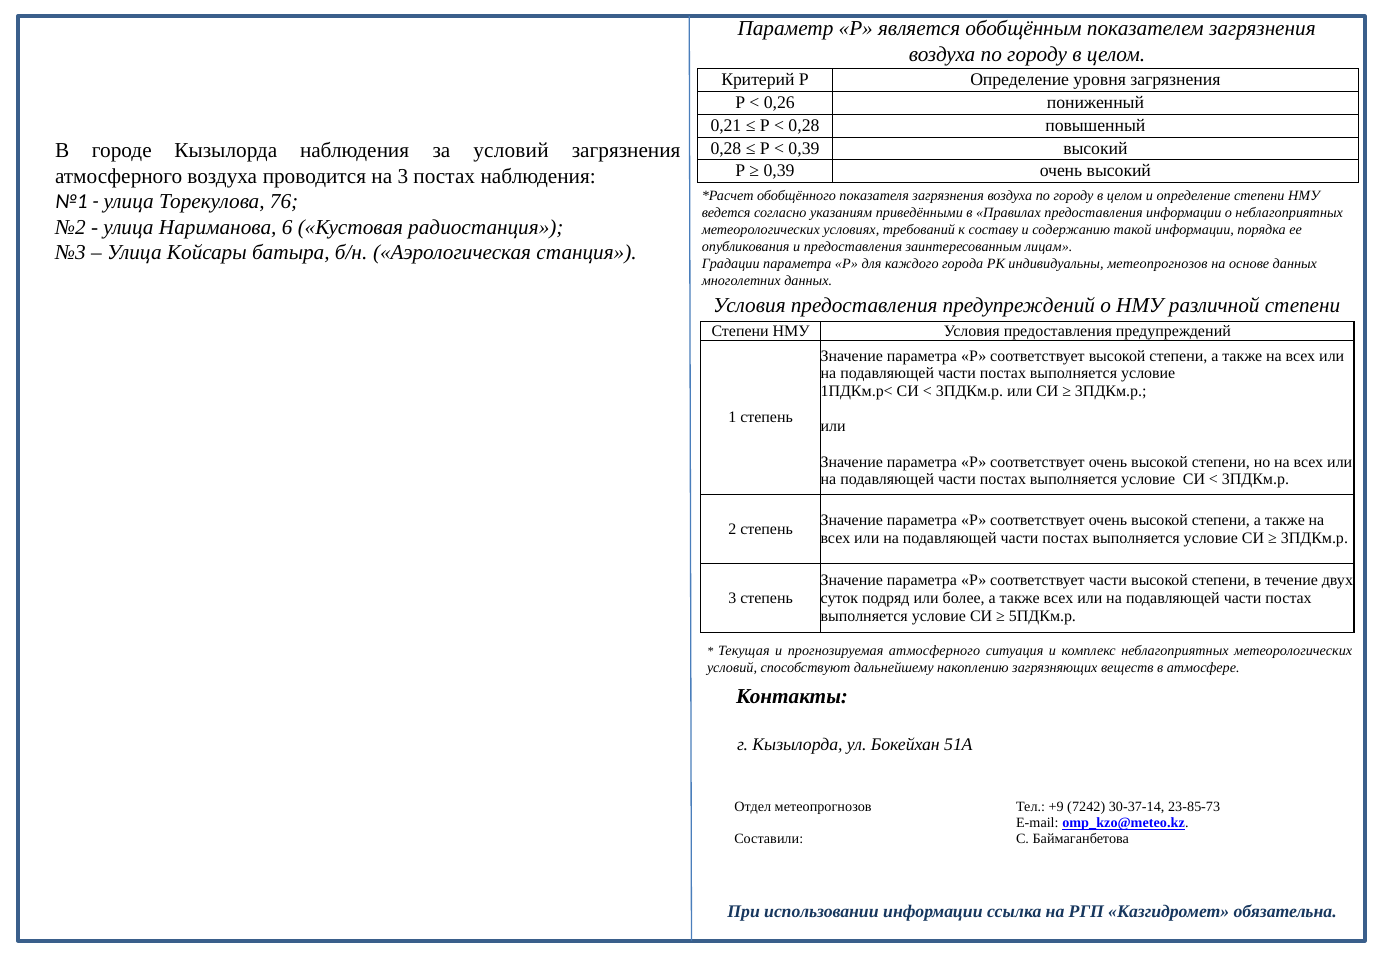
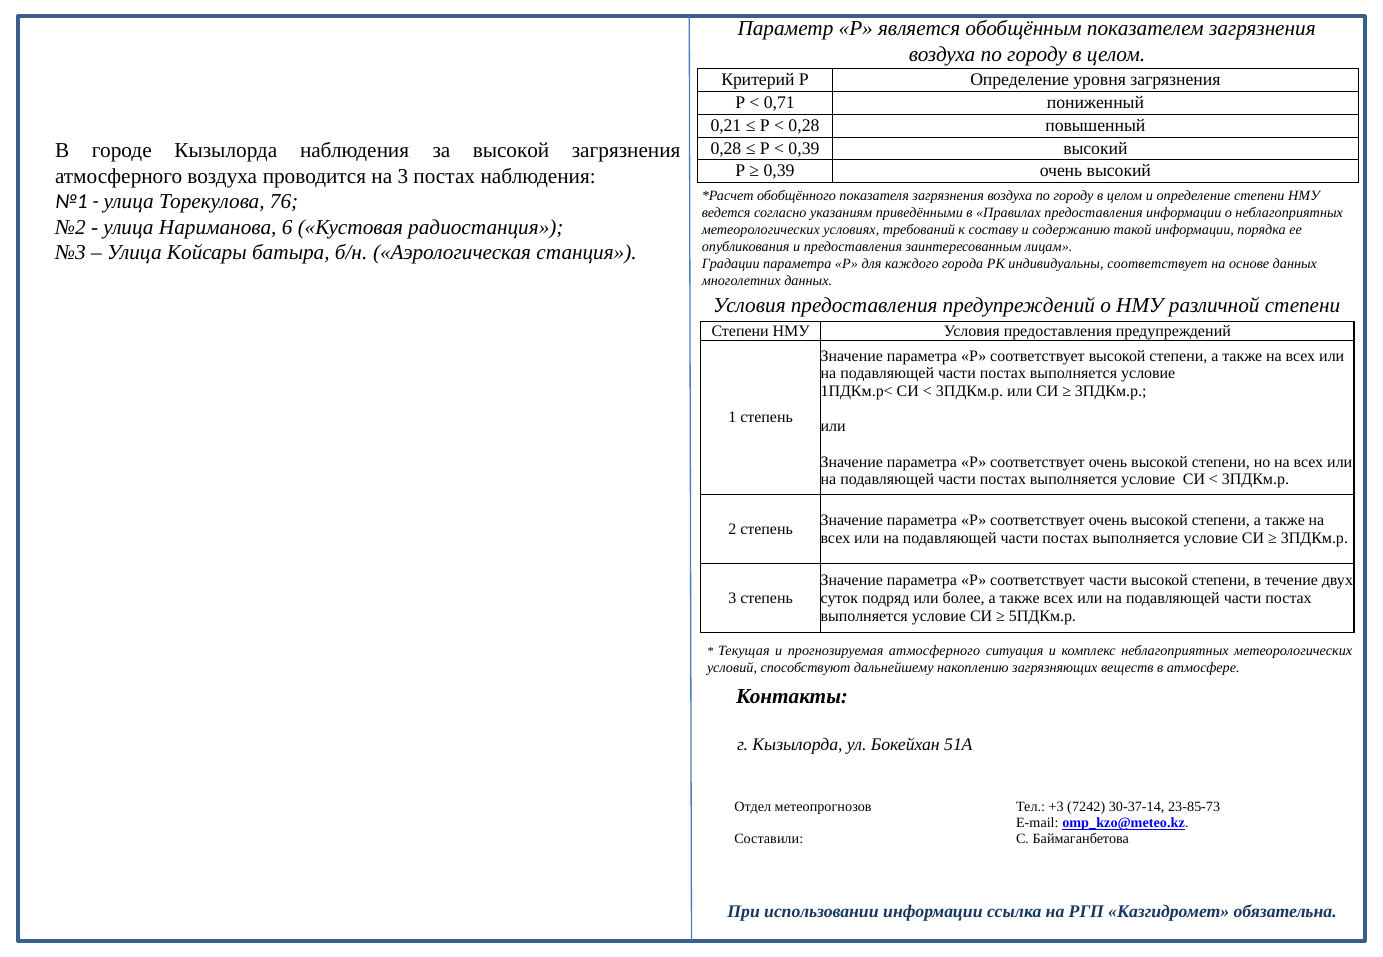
0,26: 0,26 -> 0,71 (779, 103)
за условий: условий -> высокой (511, 151)
индивидуальны метеопрогнозов: метеопрогнозов -> соответствует (1157, 264)
+9: +9 -> +3 (1056, 807)
